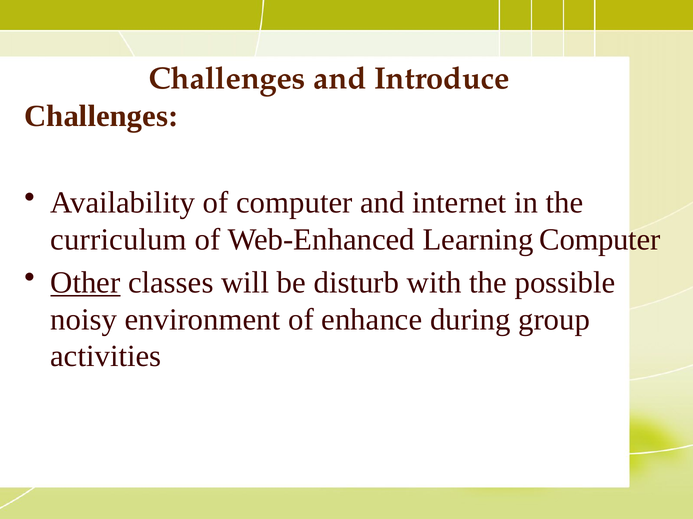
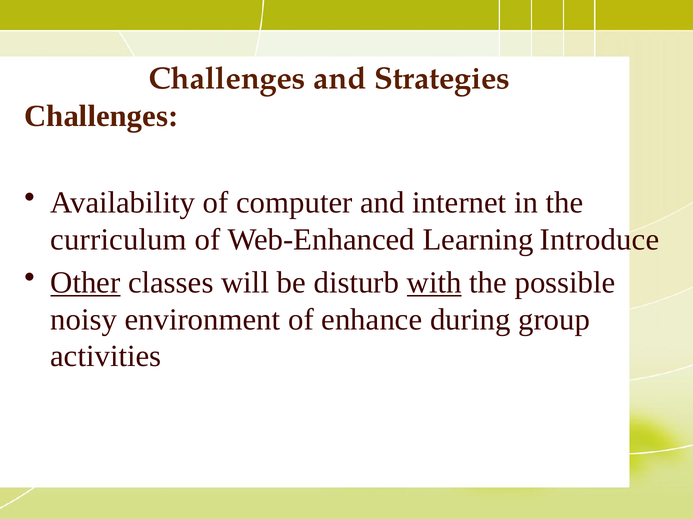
Introduce: Introduce -> Strategies (442, 79)
Learning Computer: Computer -> Introduce (600, 240)
with underline: none -> present (434, 283)
